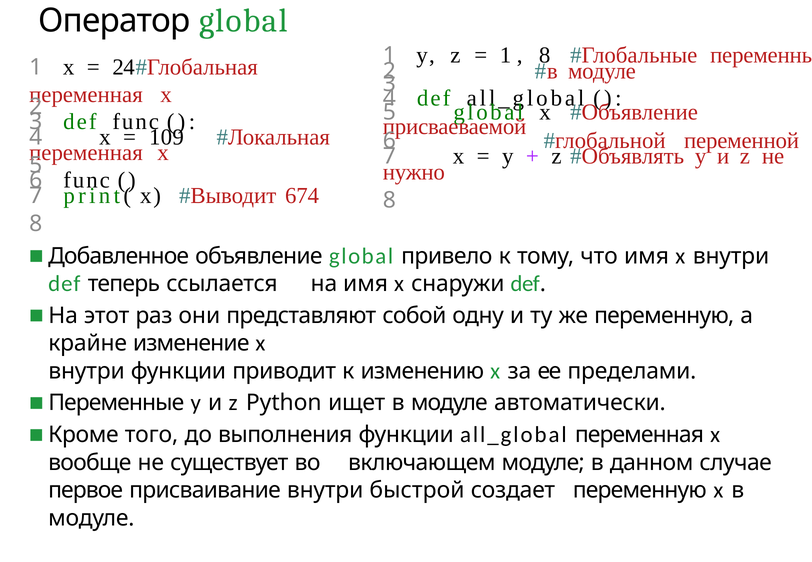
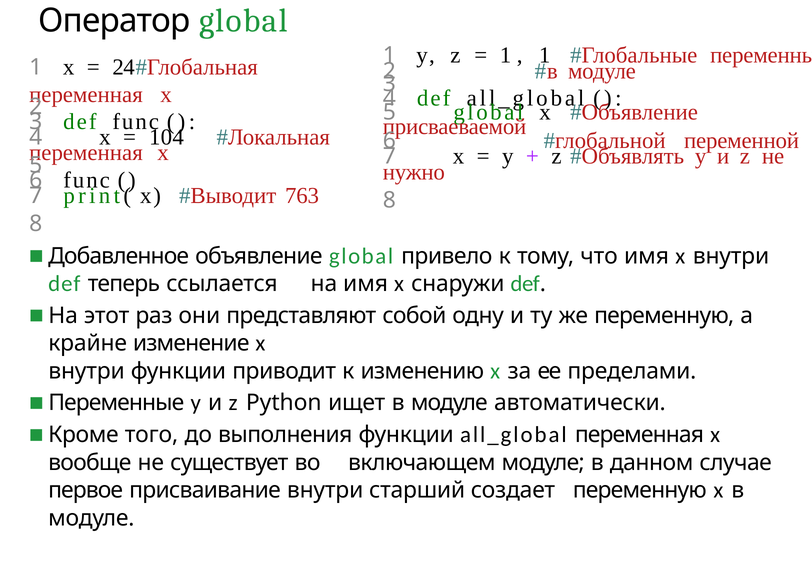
8: 8 -> 1 (545, 55)
109: 109 -> 104 (166, 137)
674: 674 -> 763 (302, 196)
быстрой: быстрой -> старший (417, 490)
